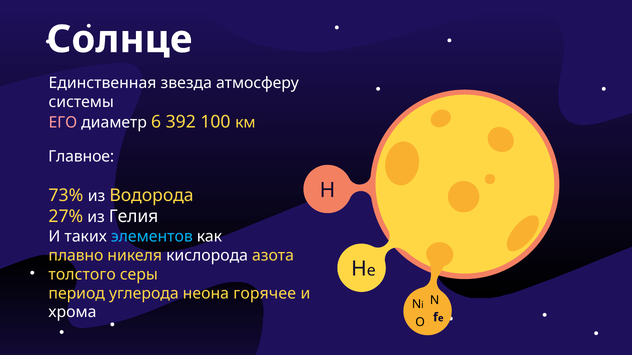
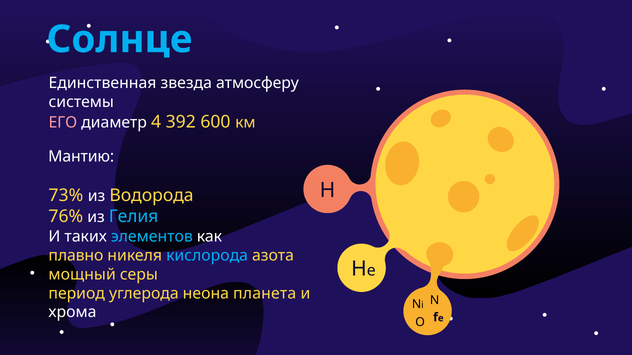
Солнце colour: white -> light blue (119, 39)
6: 6 -> 4 (156, 122)
100: 100 -> 600 (215, 122)
Главное: Главное -> Мантию (81, 157)
27%: 27% -> 76% (66, 217)
Гелия colour: white -> light blue (134, 217)
кислорода colour: white -> light blue (207, 256)
толстого: толстого -> мощный (82, 275)
горячее: горячее -> планета (265, 294)
